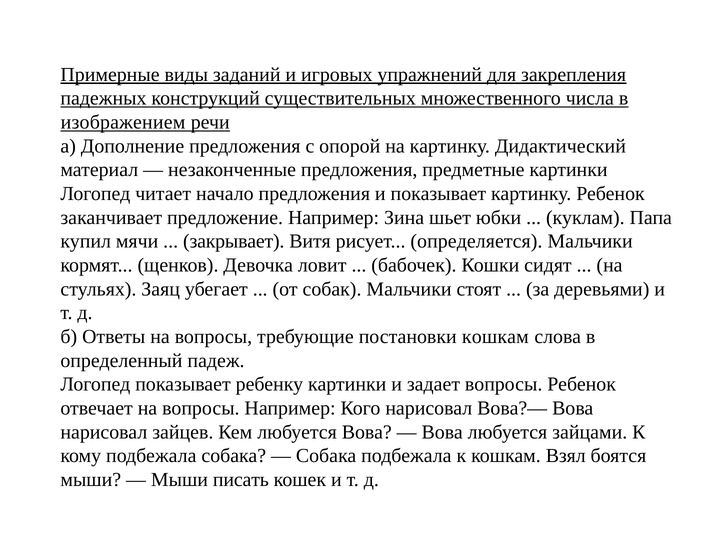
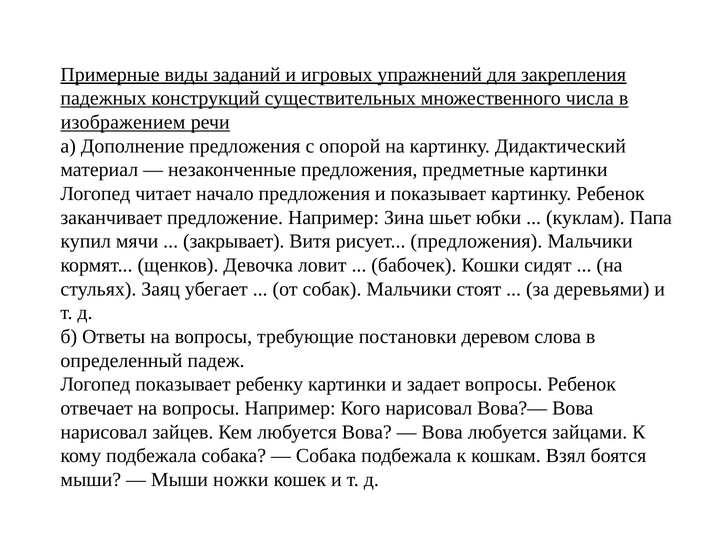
рисует определяется: определяется -> предложения (476, 241)
постановки кошкам: кошкам -> деревом (496, 337)
писать: писать -> ножки (241, 480)
